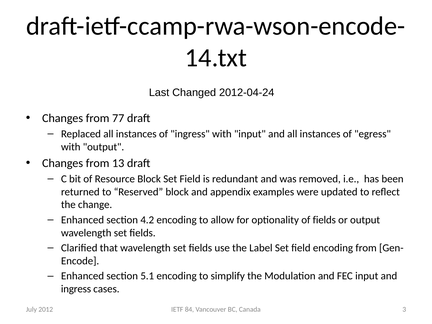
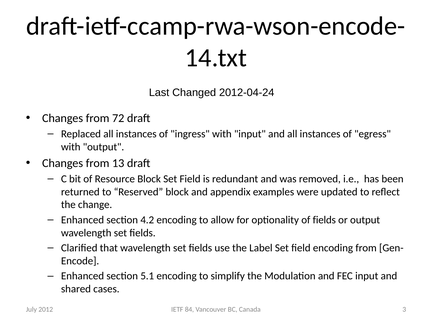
77: 77 -> 72 (118, 118)
ingress: ingress -> shared (76, 289)
